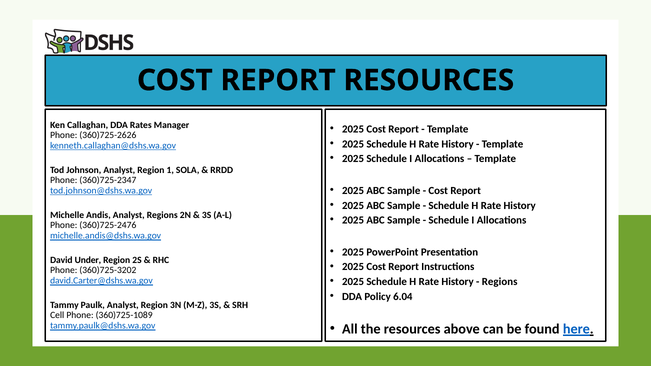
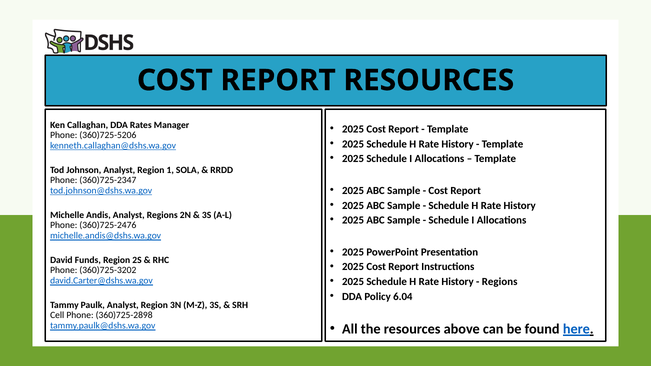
360)725-2626: 360)725-2626 -> 360)725-5206 (108, 135)
Under: Under -> Funds (88, 260)
360)725-1089: 360)725-1089 -> 360)725-2898 (124, 315)
